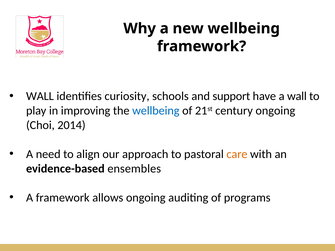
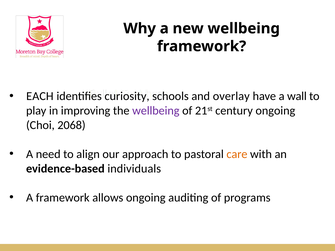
WALL: WALL -> EACH (40, 96)
support: support -> overlay (231, 96)
wellbeing colour: blue -> purple (156, 111)
2014: 2014 -> 2068 (72, 125)
ensembles: ensembles -> individuals (134, 169)
